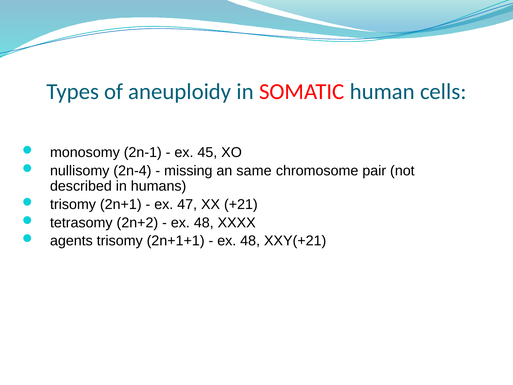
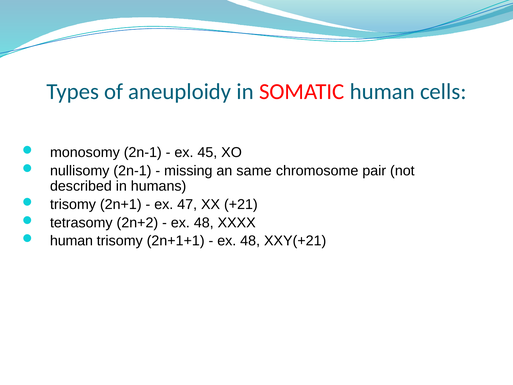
nullisomy 2n-4: 2n-4 -> 2n-1 (132, 171)
agents: agents -> human (71, 241)
